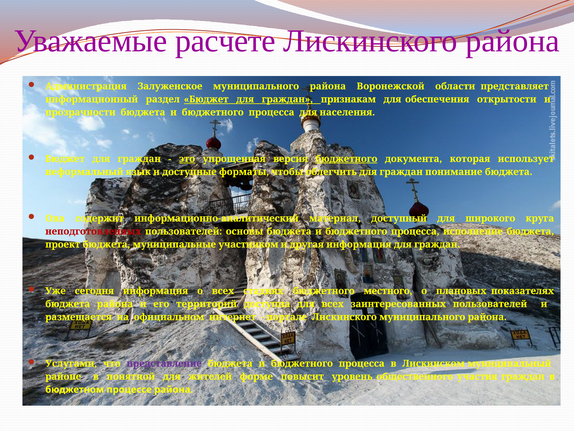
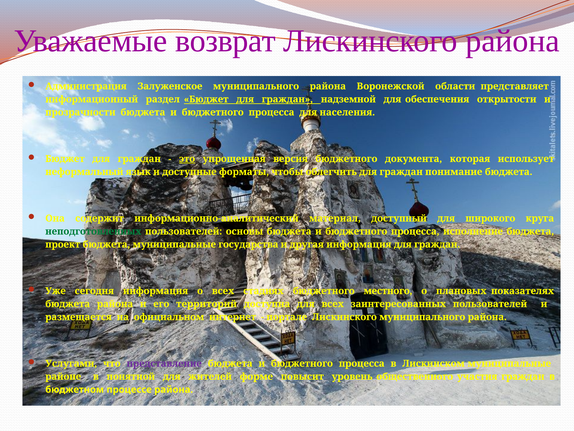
расчете: расчете -> возврат (225, 41)
признакам: признакам -> надземной (348, 99)
бюджетного underline: present -> none (346, 159)
неподготовленных colour: red -> green (93, 231)
участником: участником -> государства (248, 244)
Лискинском муниципальный: муниципальный -> муниципальные (509, 363)
